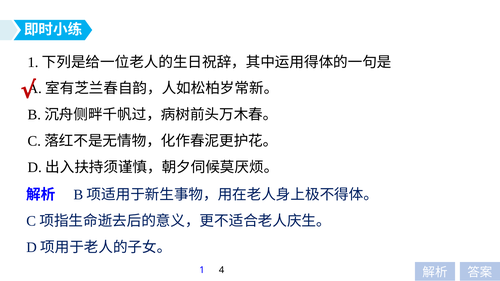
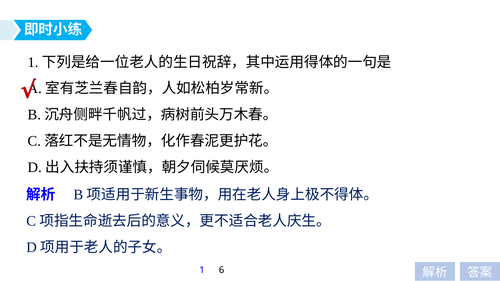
4: 4 -> 6 (222, 270)
